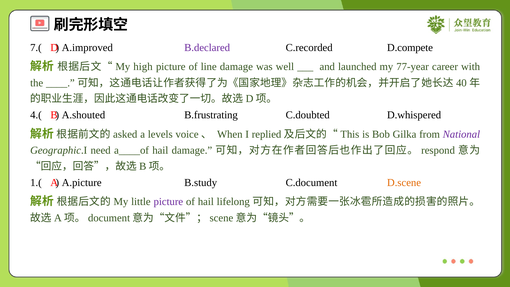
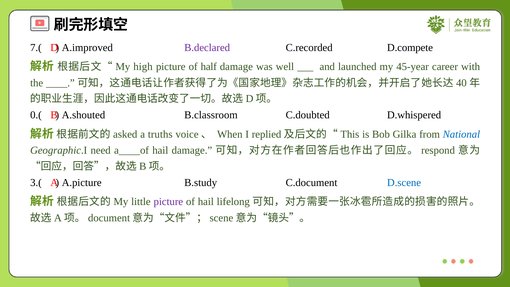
line: line -> half (209, 67)
77-year: 77-year -> 45-year (413, 67)
4.(: 4.( -> 0.( (36, 115)
B.frustrating: B.frustrating -> B.classroom (211, 115)
levels: levels -> truths (160, 134)
National colour: purple -> blue (461, 134)
1.(: 1.( -> 3.( (36, 182)
D.scene colour: orange -> blue (404, 182)
